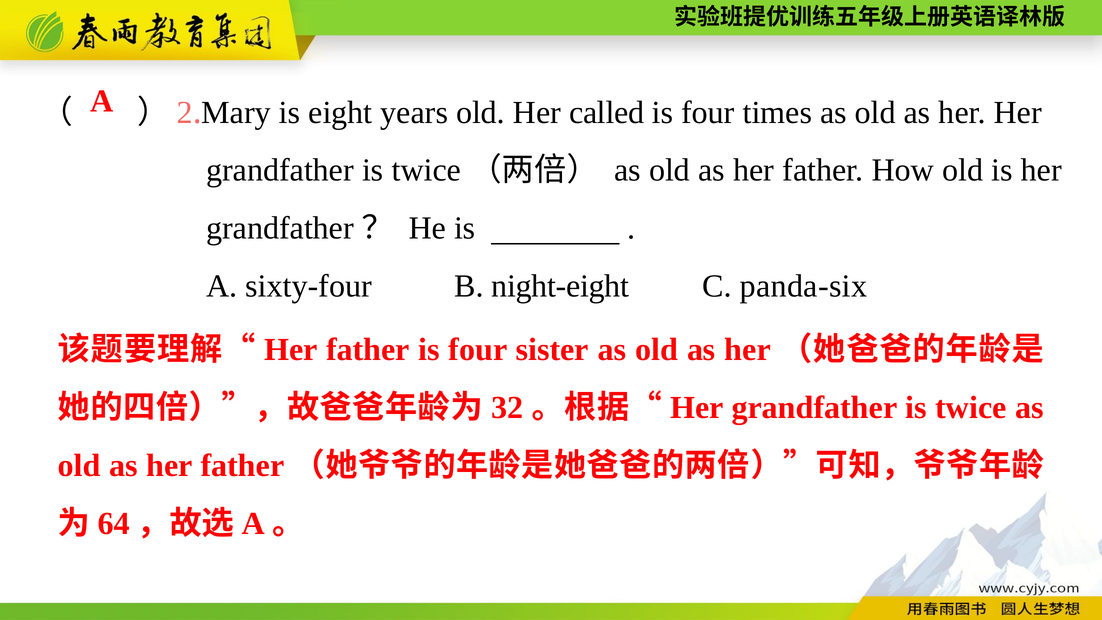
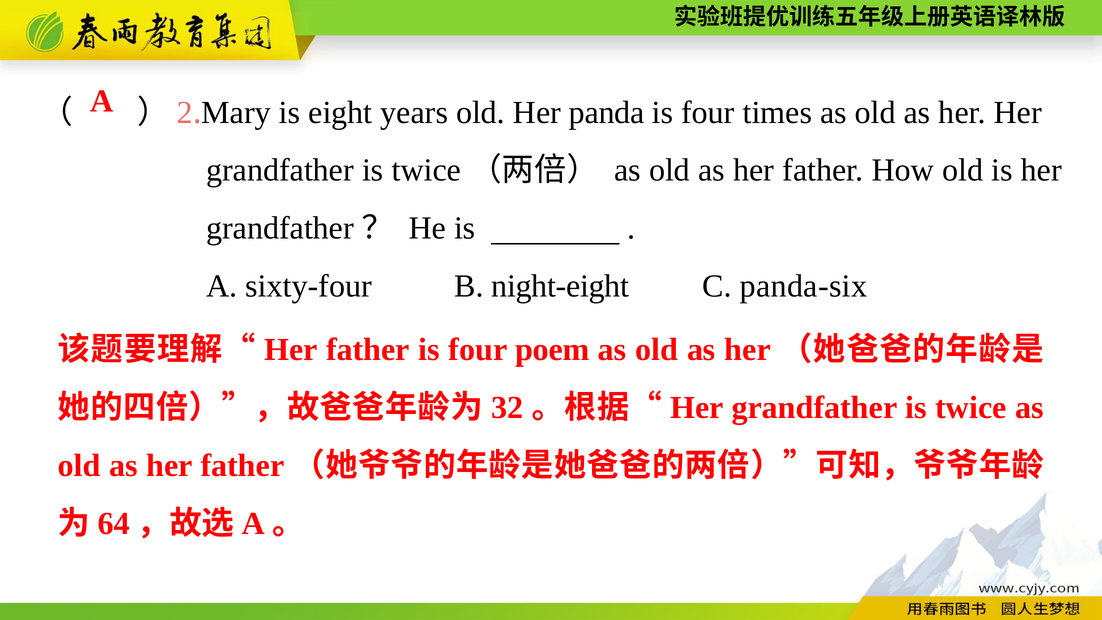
called: called -> panda (607, 112)
sister: sister -> poem (552, 350)
